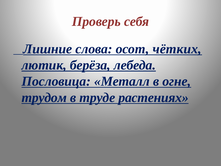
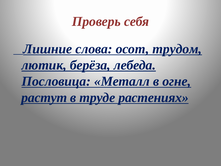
чётких: чётких -> трудом (177, 49)
трудом: трудом -> растут (44, 97)
